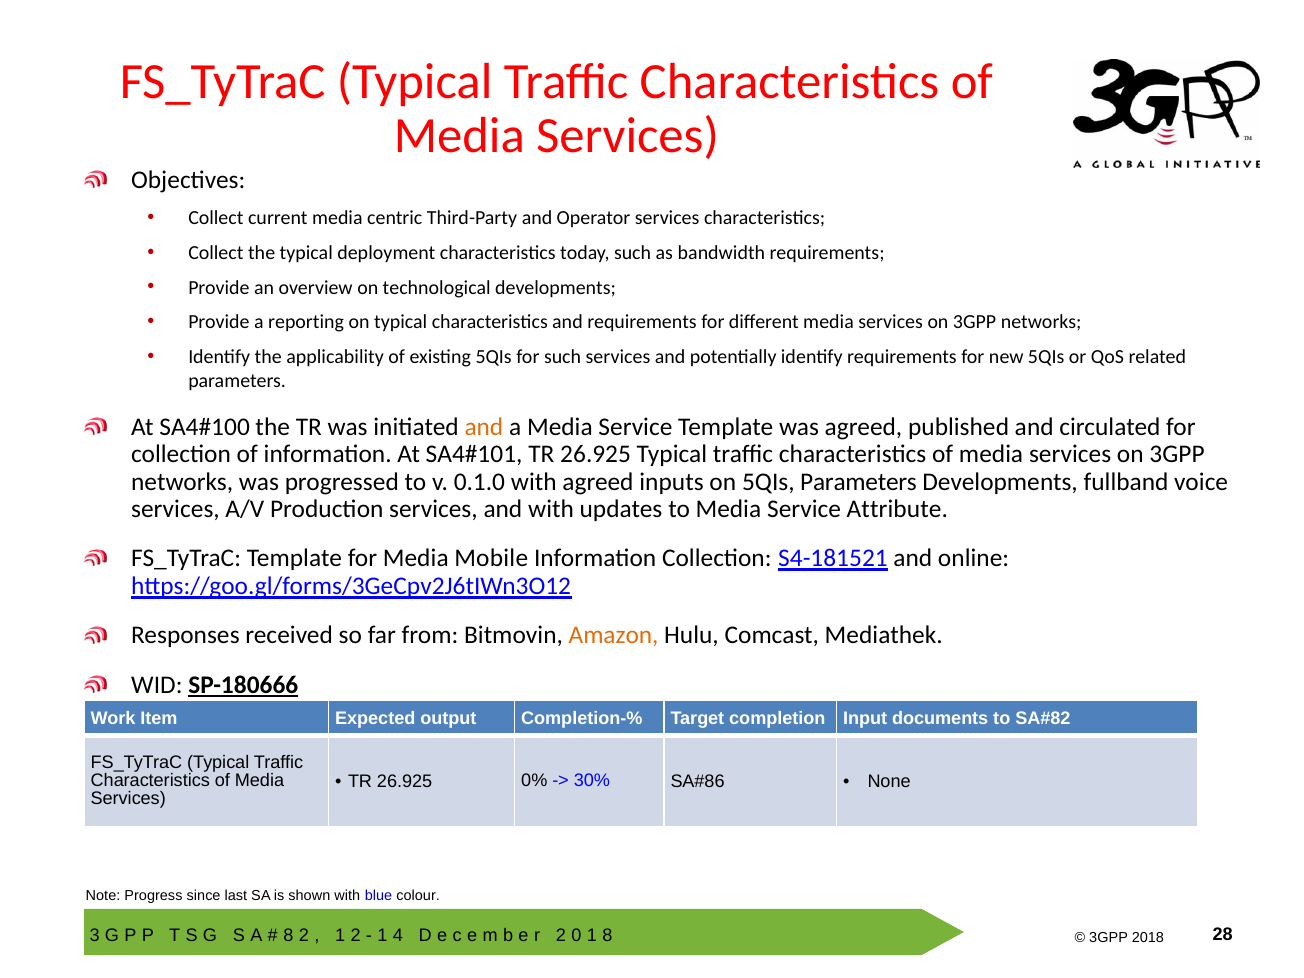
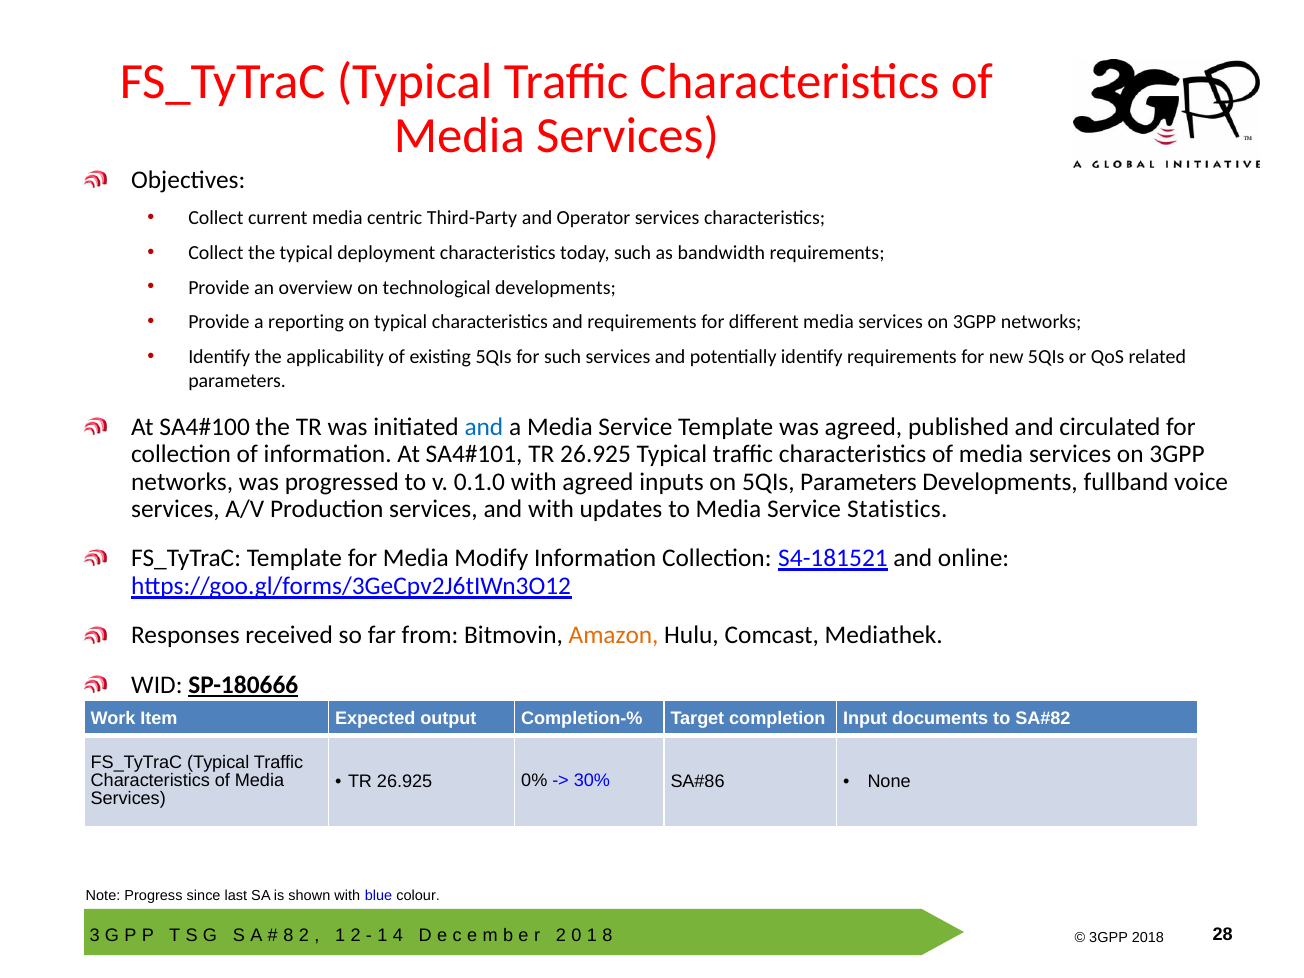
and colour: orange -> blue (484, 427)
Attribute: Attribute -> Statistics (897, 509)
Mobile: Mobile -> Modify (491, 559)
